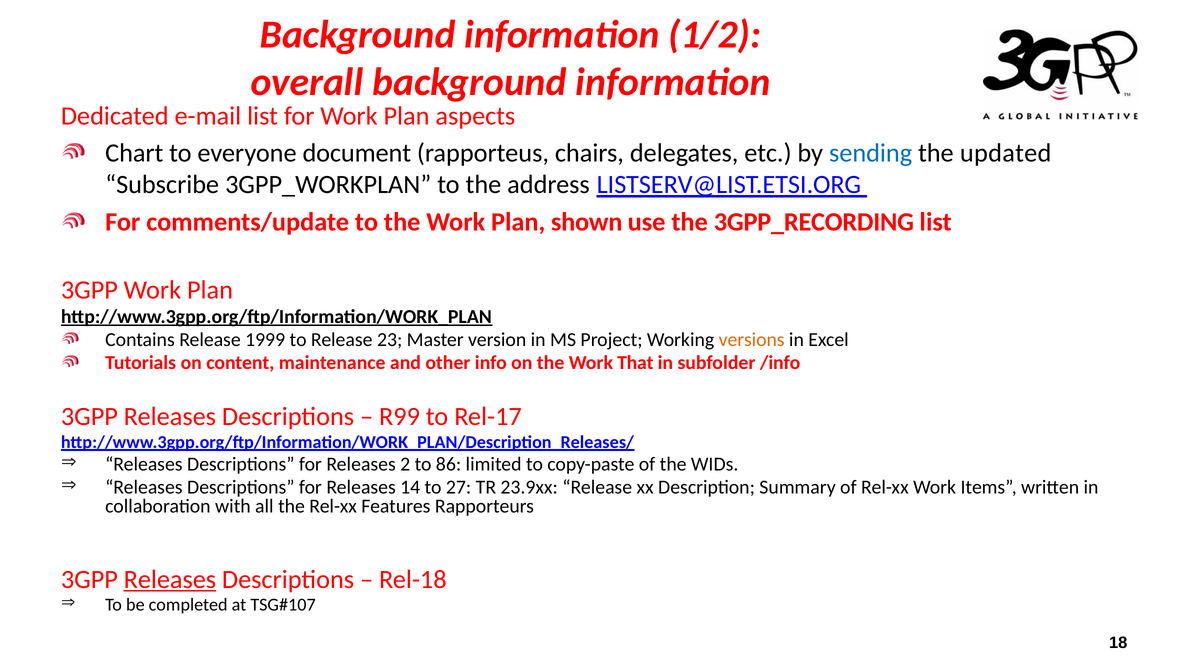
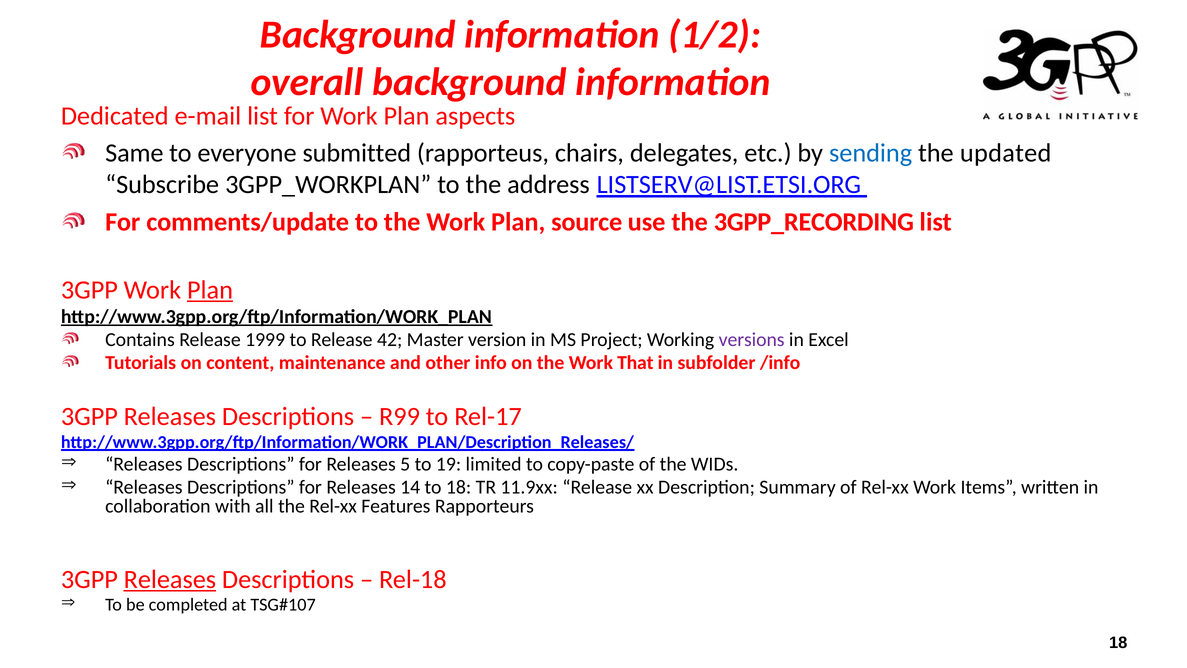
Chart: Chart -> Same (134, 153)
document: document -> submitted (357, 153)
shown: shown -> source (587, 222)
Plan underline: none -> present (210, 290)
23: 23 -> 42 (390, 339)
versions colour: orange -> purple (752, 339)
2: 2 -> 5 (405, 464)
86: 86 -> 19 (449, 464)
to 27: 27 -> 18 (459, 487)
23.9xx: 23.9xx -> 11.9xx (529, 487)
